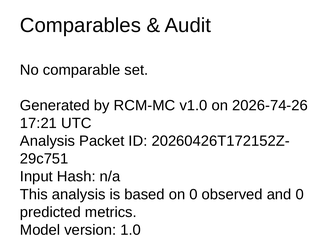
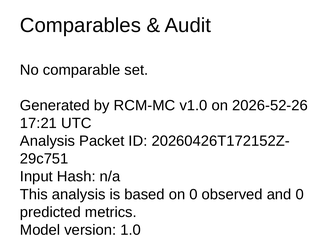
2026-74-26: 2026-74-26 -> 2026-52-26 (270, 105)
